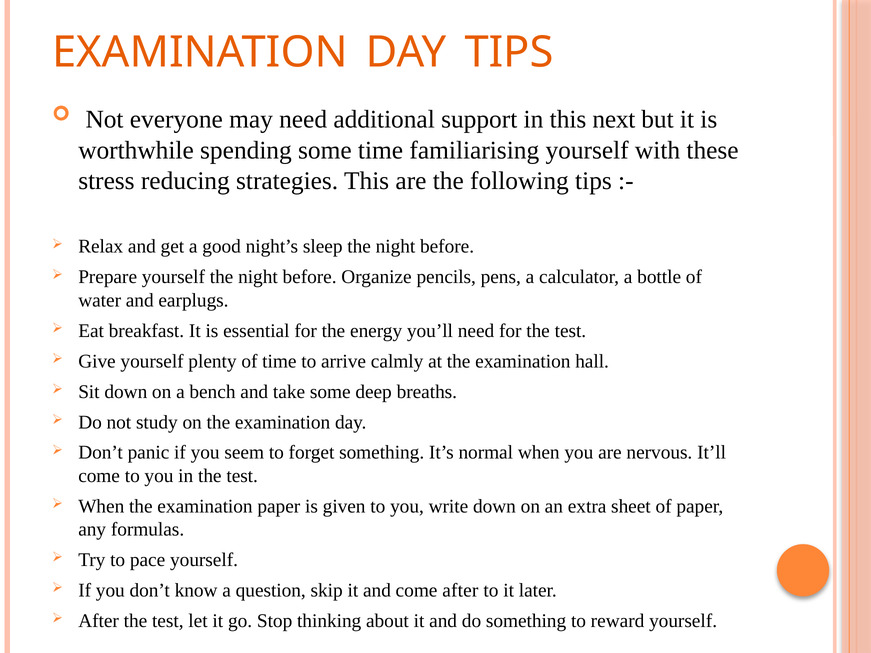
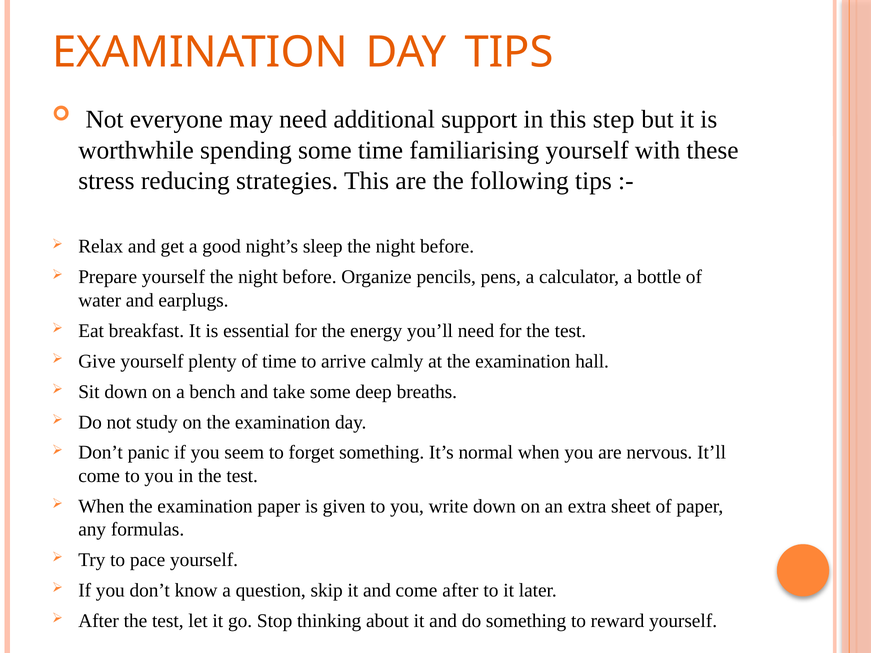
next: next -> step (614, 119)
